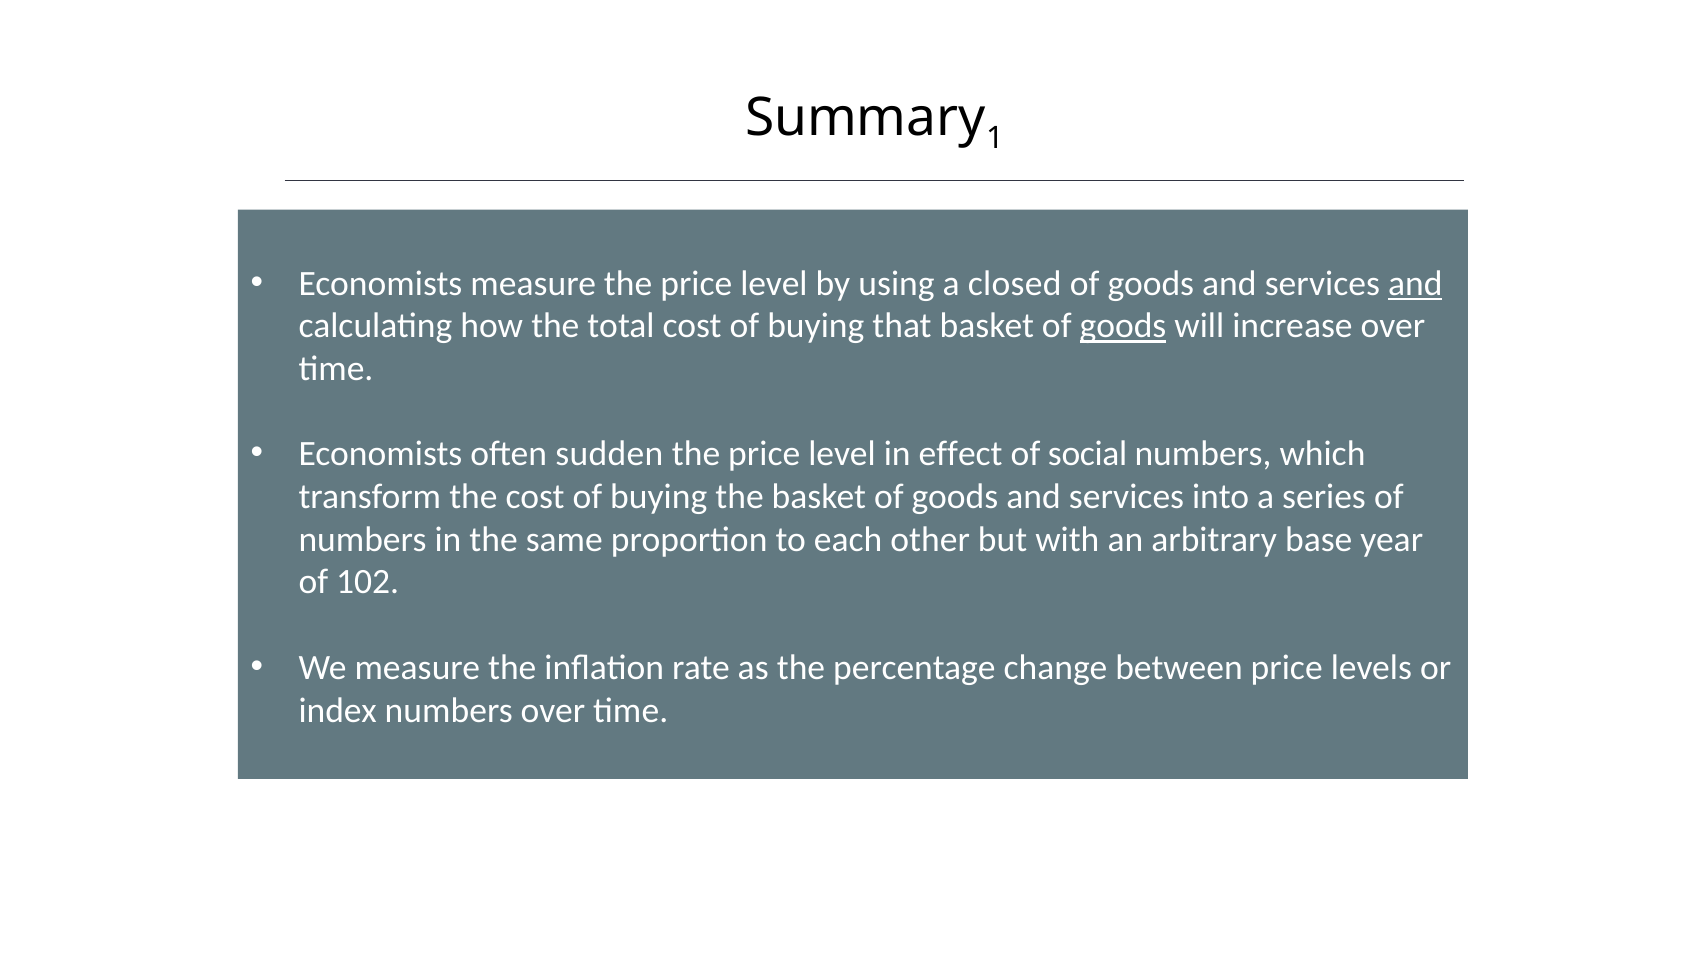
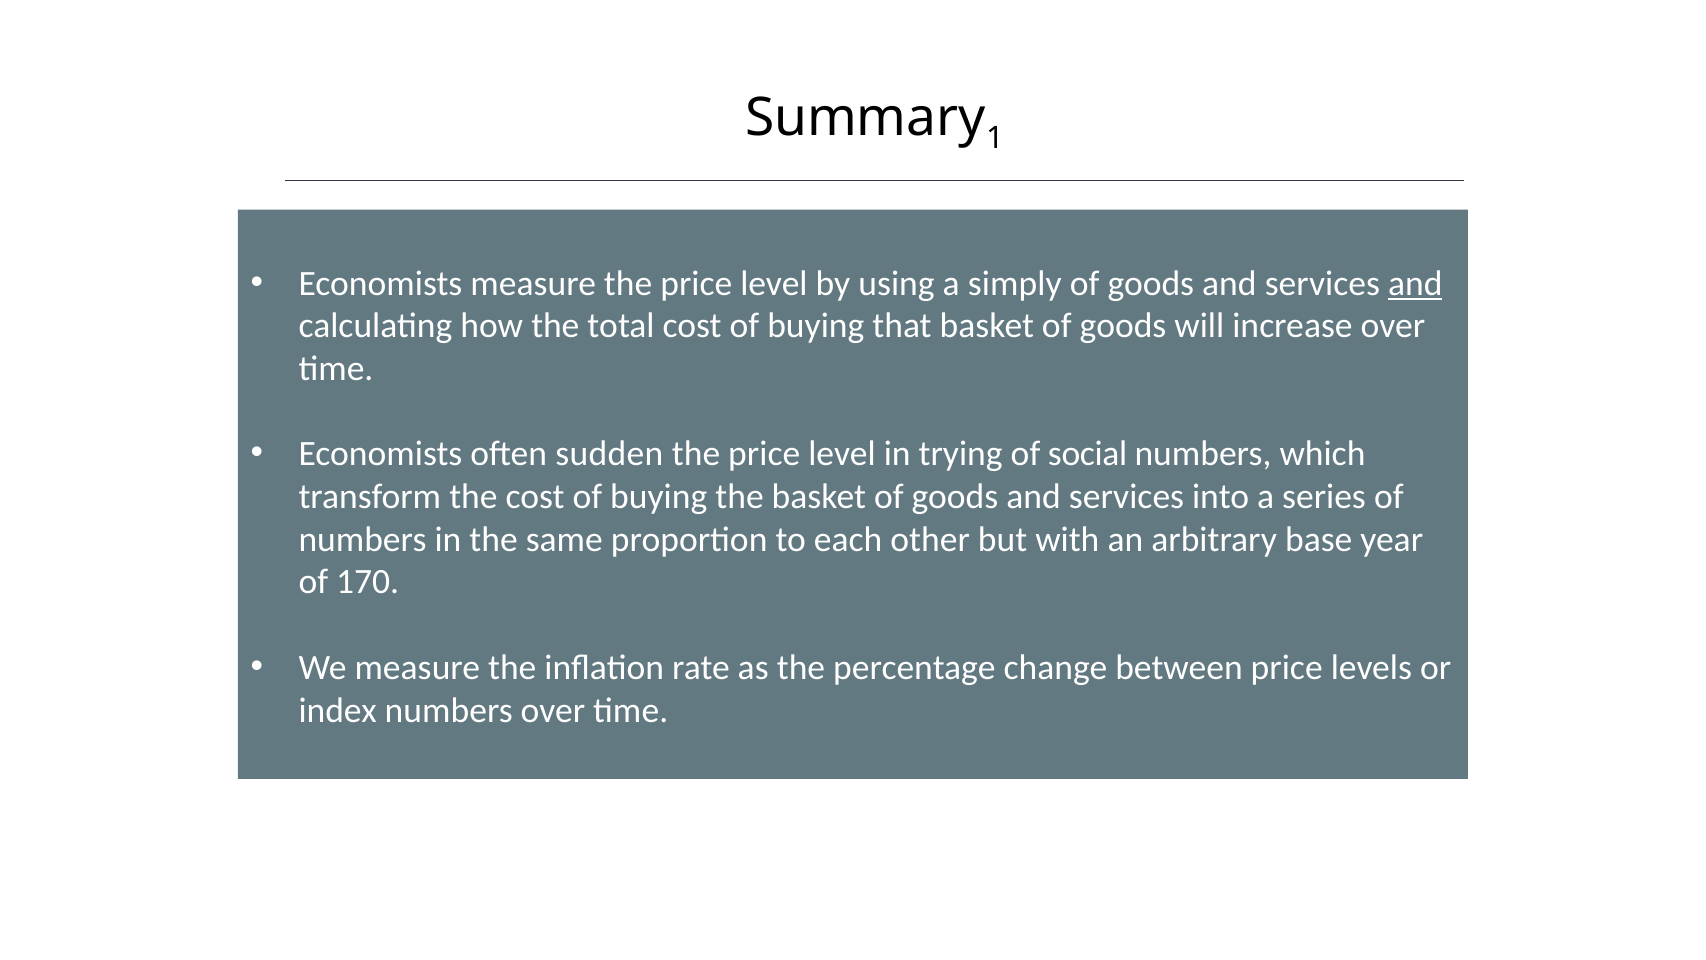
closed: closed -> simply (1015, 283)
goods underline: present -> none (1123, 326)
effect: effect -> trying (961, 454)
102: 102 -> 170 (368, 582)
